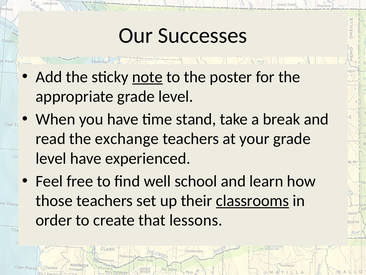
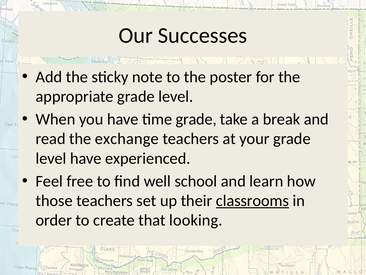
note underline: present -> none (147, 77)
time stand: stand -> grade (196, 119)
lessons: lessons -> looking (196, 220)
